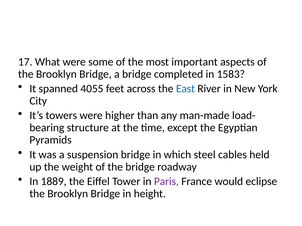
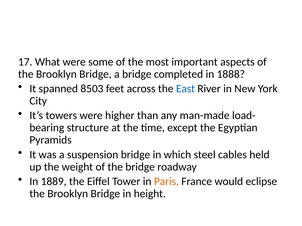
1583: 1583 -> 1888 (231, 74)
4055: 4055 -> 8503 (92, 89)
Paris colour: purple -> orange (166, 182)
